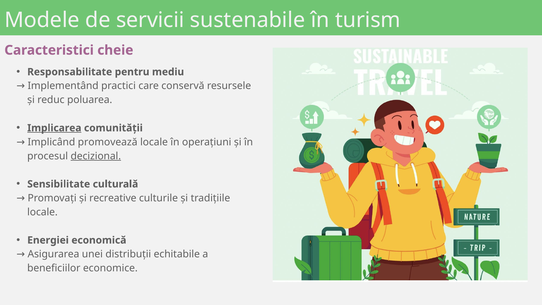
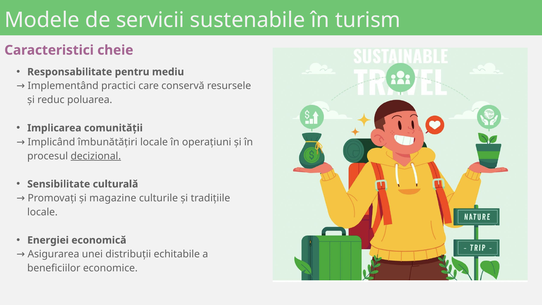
Implicarea underline: present -> none (54, 128)
promovează: promovează -> îmbunătățiri (108, 142)
recreative: recreative -> magazine (113, 198)
